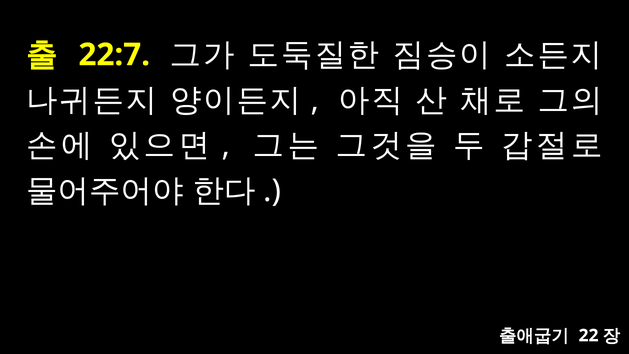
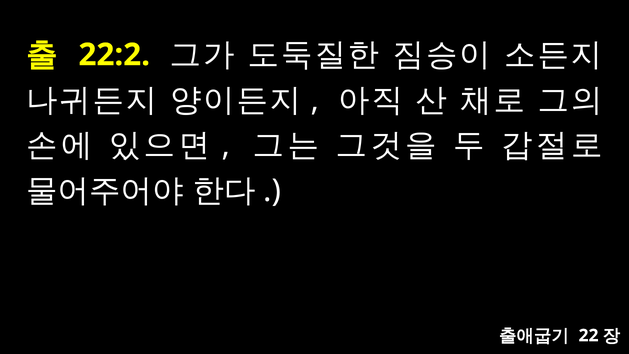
22:7: 22:7 -> 22:2 (114, 55)
